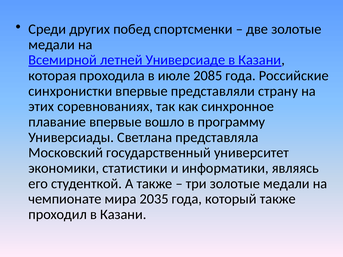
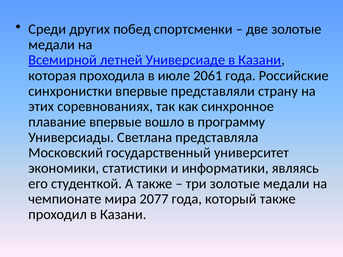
2085: 2085 -> 2061 (208, 76)
2035: 2035 -> 2077 (154, 199)
